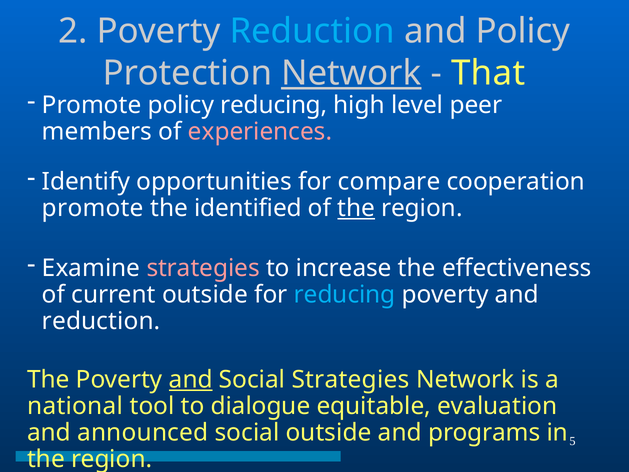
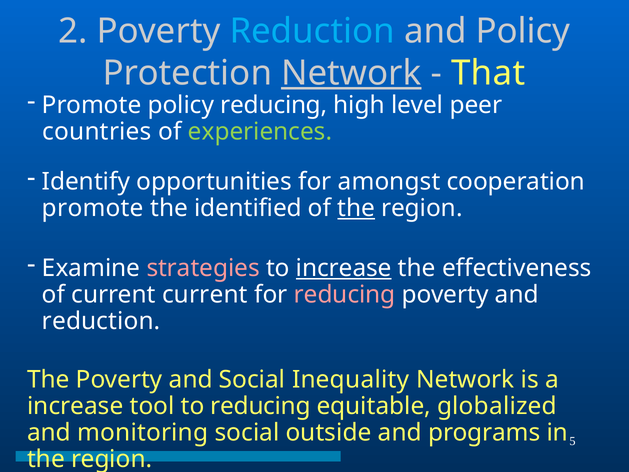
members: members -> countries (97, 132)
experiences colour: pink -> light green (260, 132)
compare: compare -> amongst (389, 182)
increase underline: none -> present (344, 268)
current outside: outside -> current (205, 295)
reducing colour: light blue -> pink (345, 295)
and underline: present -> none (191, 380)
Social Strategies: Strategies -> Inequality (351, 380)
national: national -> increase (75, 406)
to dialogue: dialogue -> reducing (261, 406)
evaluation: evaluation -> globalized (497, 406)
announced: announced -> monitoring (143, 433)
